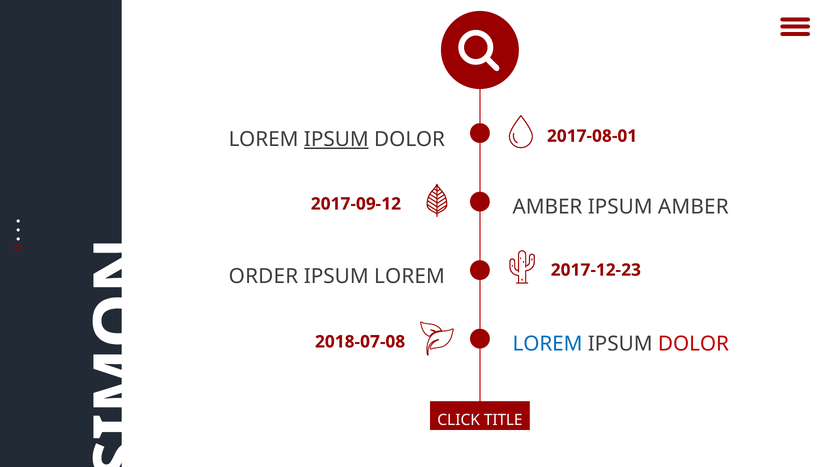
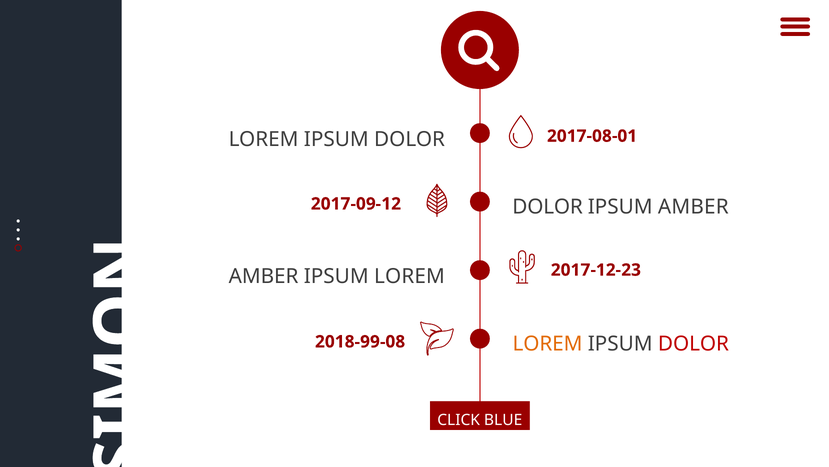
IPSUM underline: present -> none (336, 139)
AMBER: AMBER -> DOLOR (548, 207)
ORDER: ORDER -> AMBER (264, 276)
LOREM colour: blue -> orange (548, 343)
2018-07-08: 2018-07-08 -> 2018-99-08 (360, 341)
TITLE: TITLE -> BLUE (503, 420)
